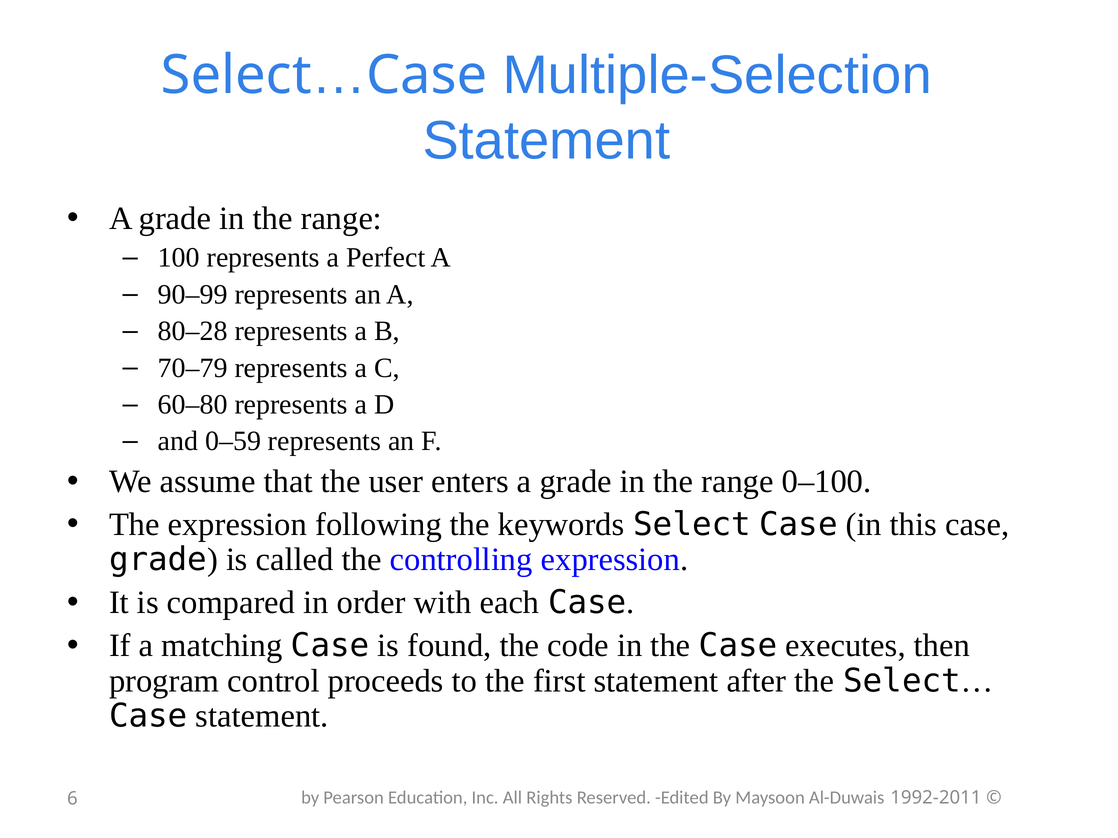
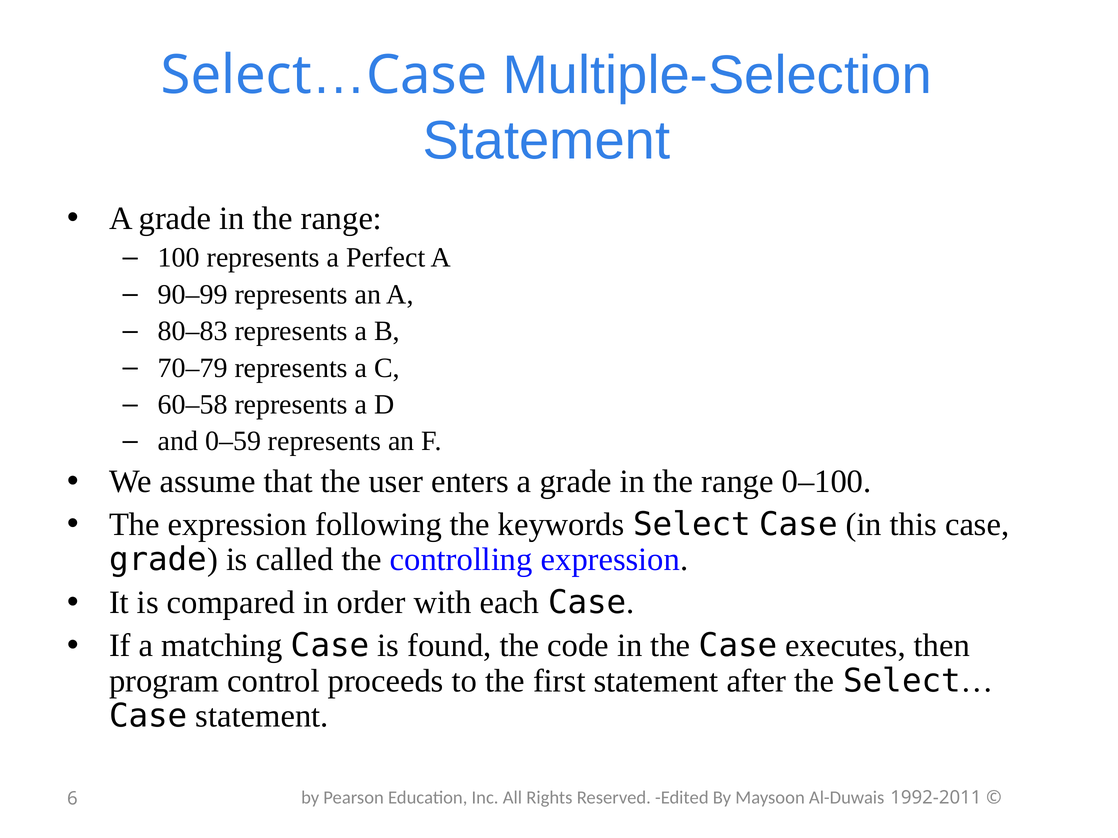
80–28: 80–28 -> 80–83 (193, 331)
60–80: 60–80 -> 60–58 (193, 405)
